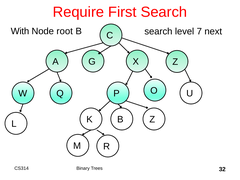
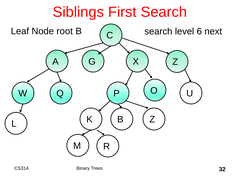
Require: Require -> Siblings (78, 12)
With: With -> Leaf (20, 31)
7: 7 -> 6 (199, 31)
